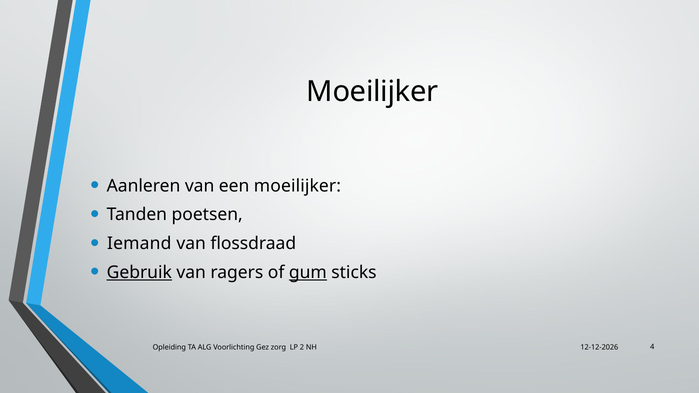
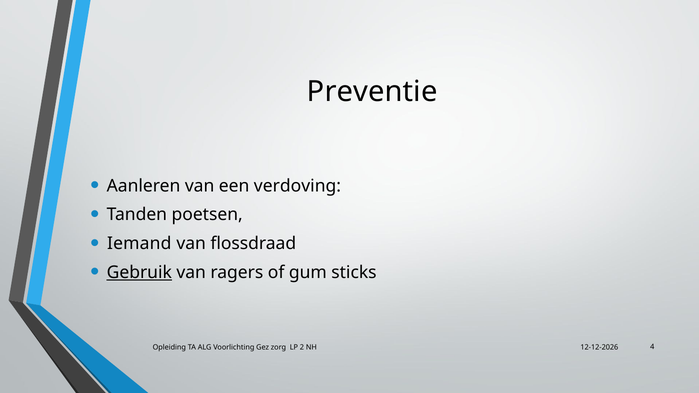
Moeilijker: Moeilijker -> Preventie (372, 92)
een moeilijker: moeilijker -> verdoving (297, 186)
gum underline: present -> none (308, 272)
